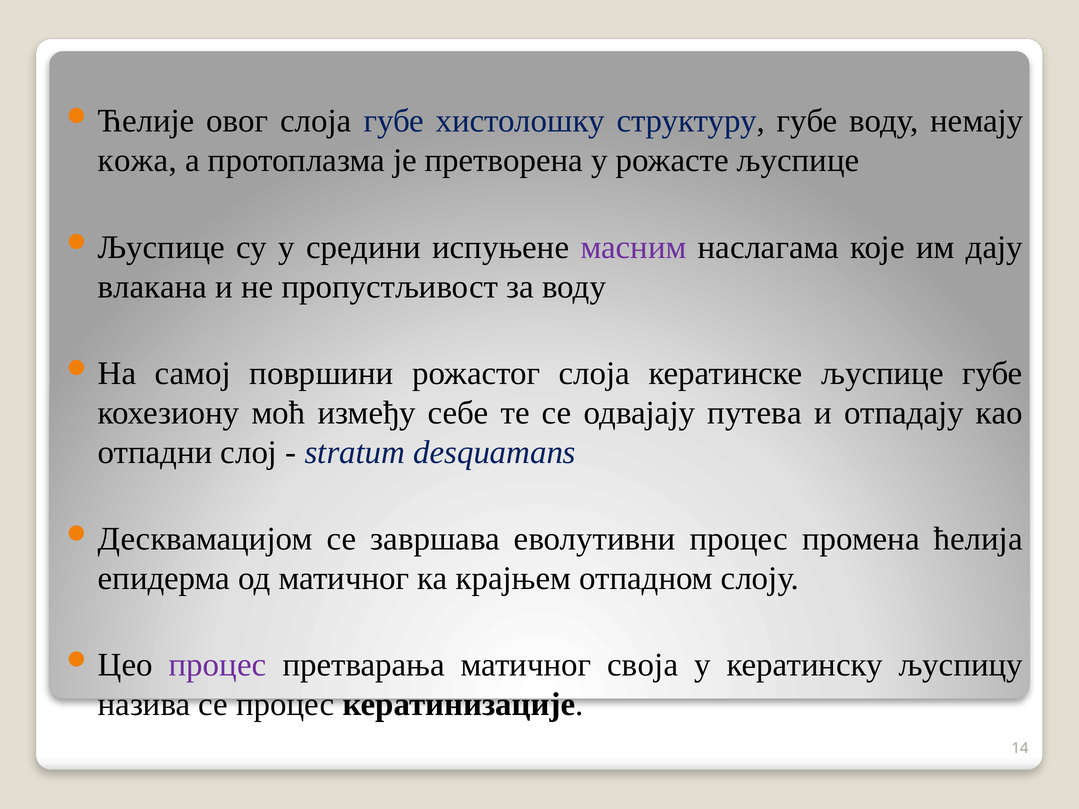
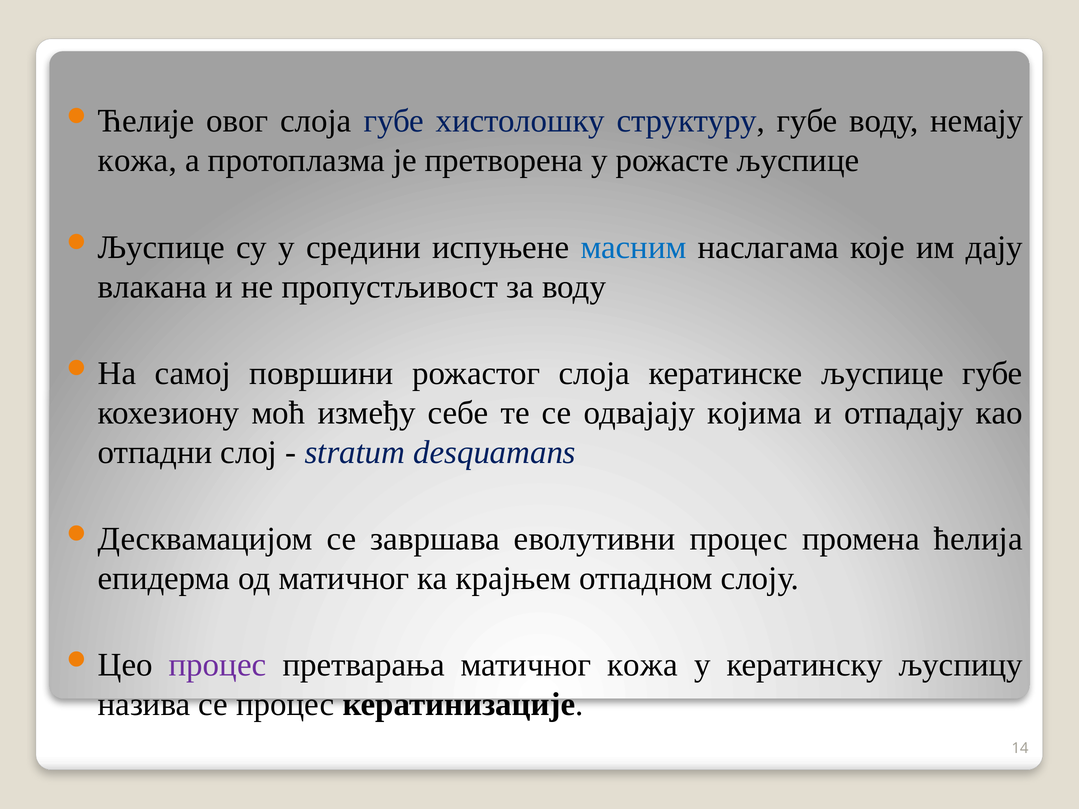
масним colour: purple -> blue (633, 247)
путева: путева -> којима (755, 413)
матичног своја: своја -> кожа (643, 665)
